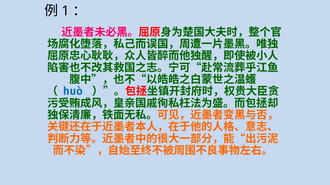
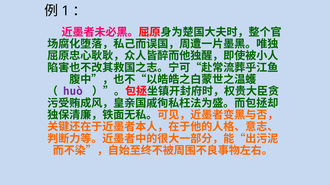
huò colour: blue -> purple (73, 92)
